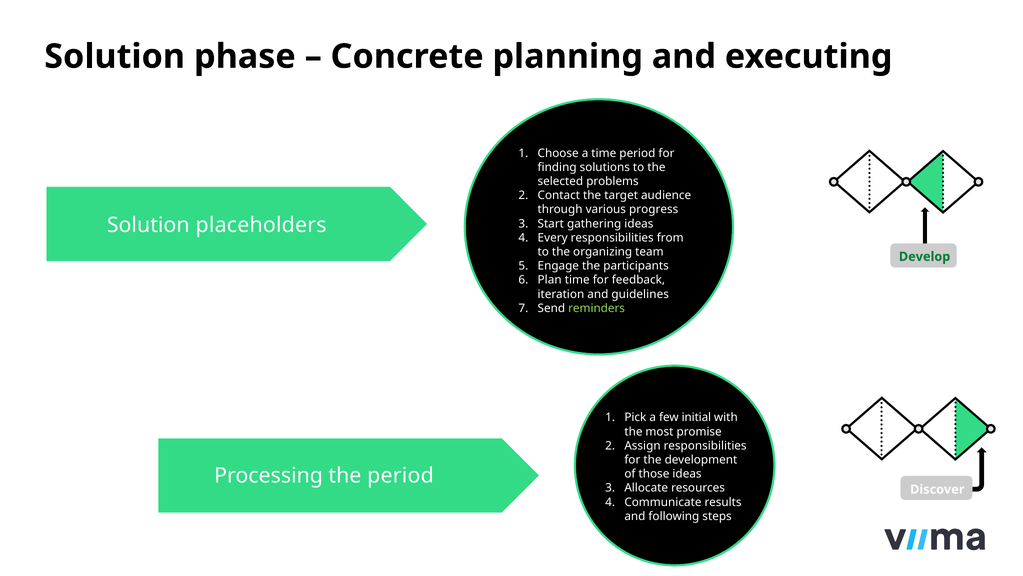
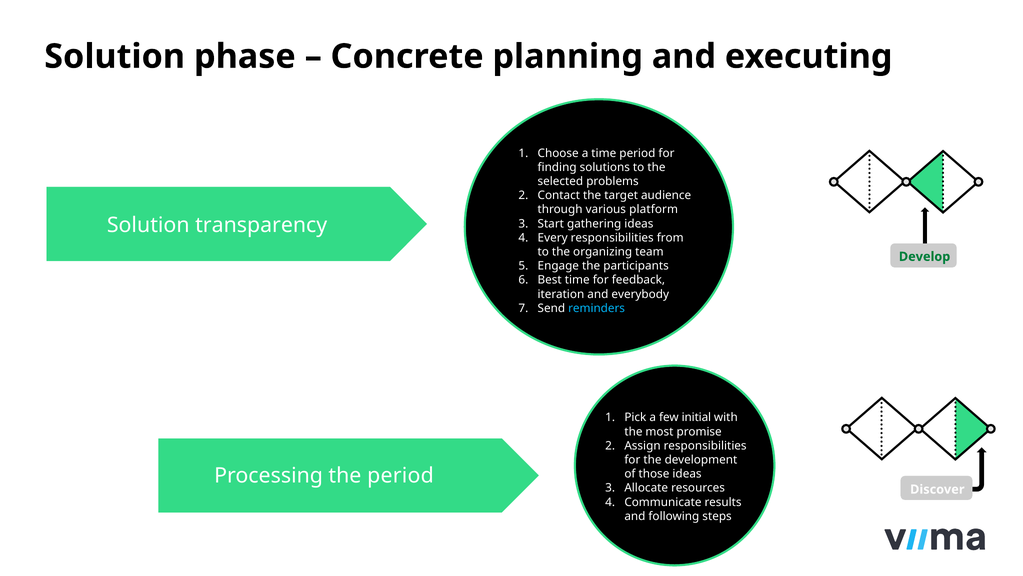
progress: progress -> platform (654, 209)
placeholders: placeholders -> transparency (261, 225)
Plan: Plan -> Best (550, 280)
guidelines: guidelines -> everybody (640, 294)
reminders colour: light green -> light blue (597, 308)
